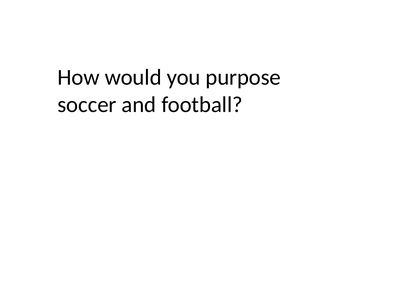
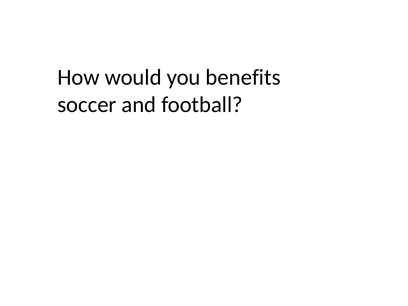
purpose: purpose -> benefits (243, 77)
